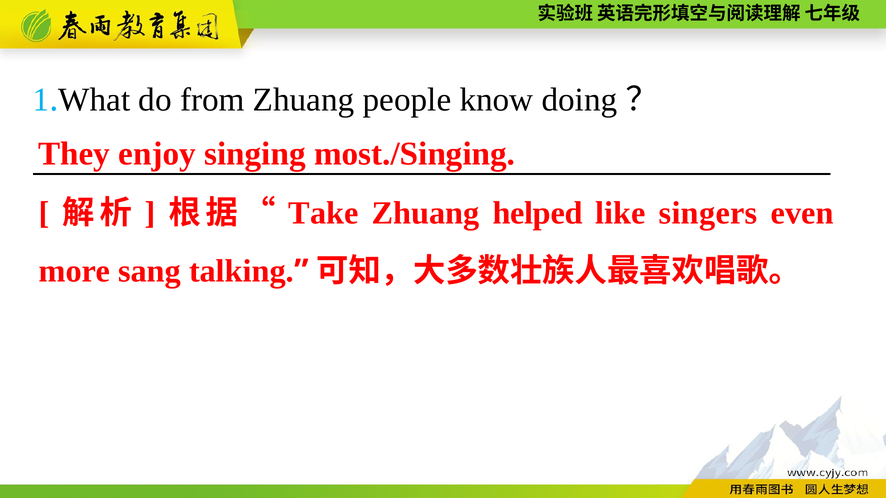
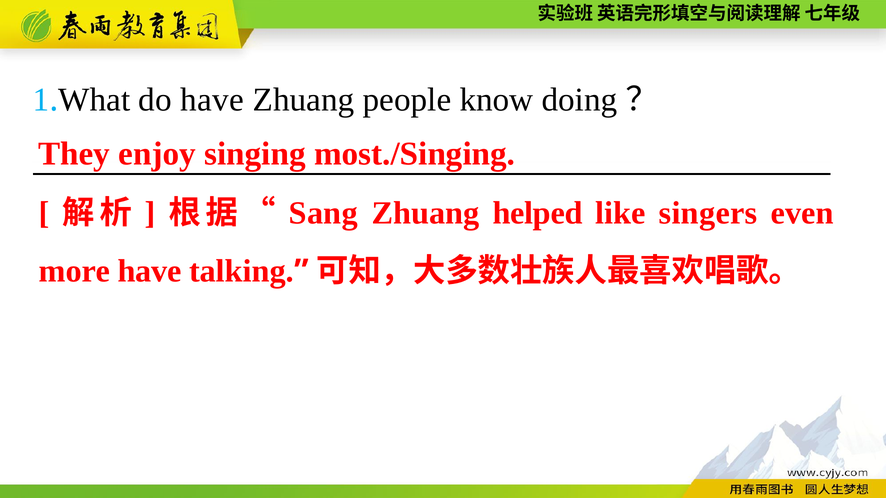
do from: from -> have (212, 100)
Take: Take -> Sang (323, 213)
more sang: sang -> have (150, 271)
